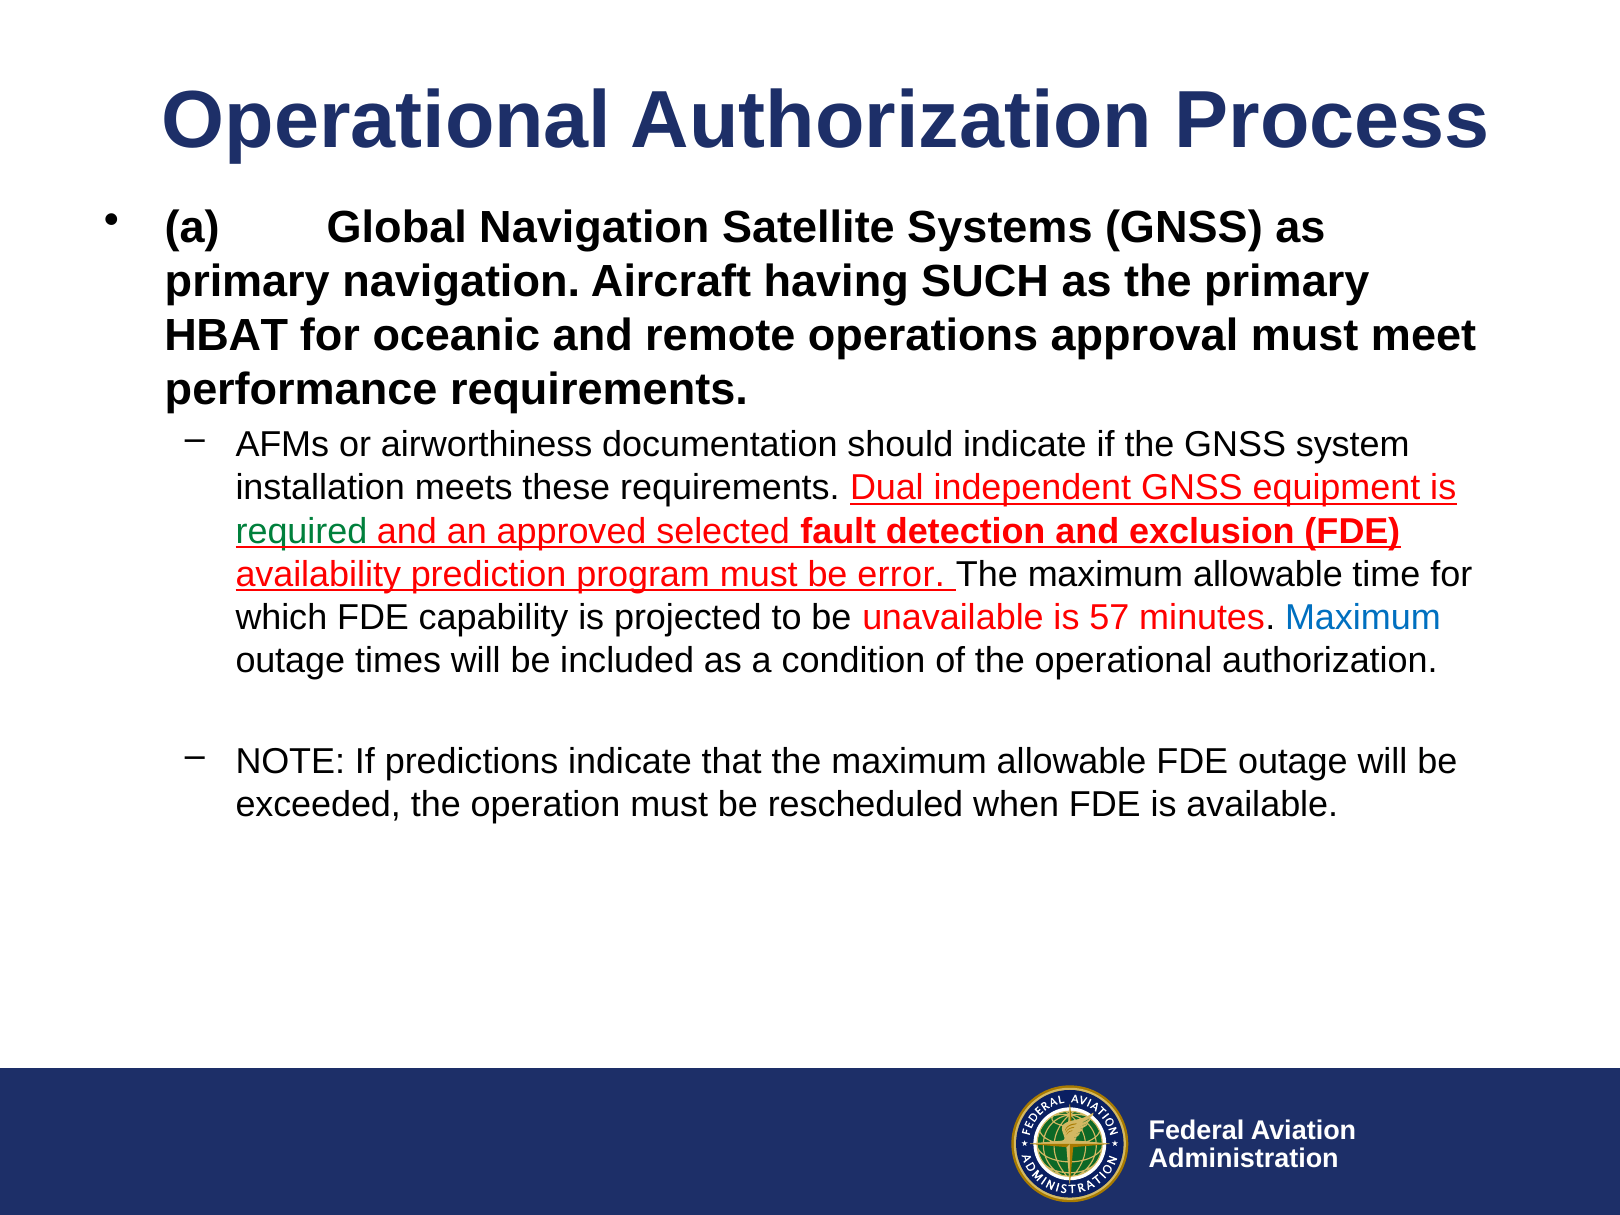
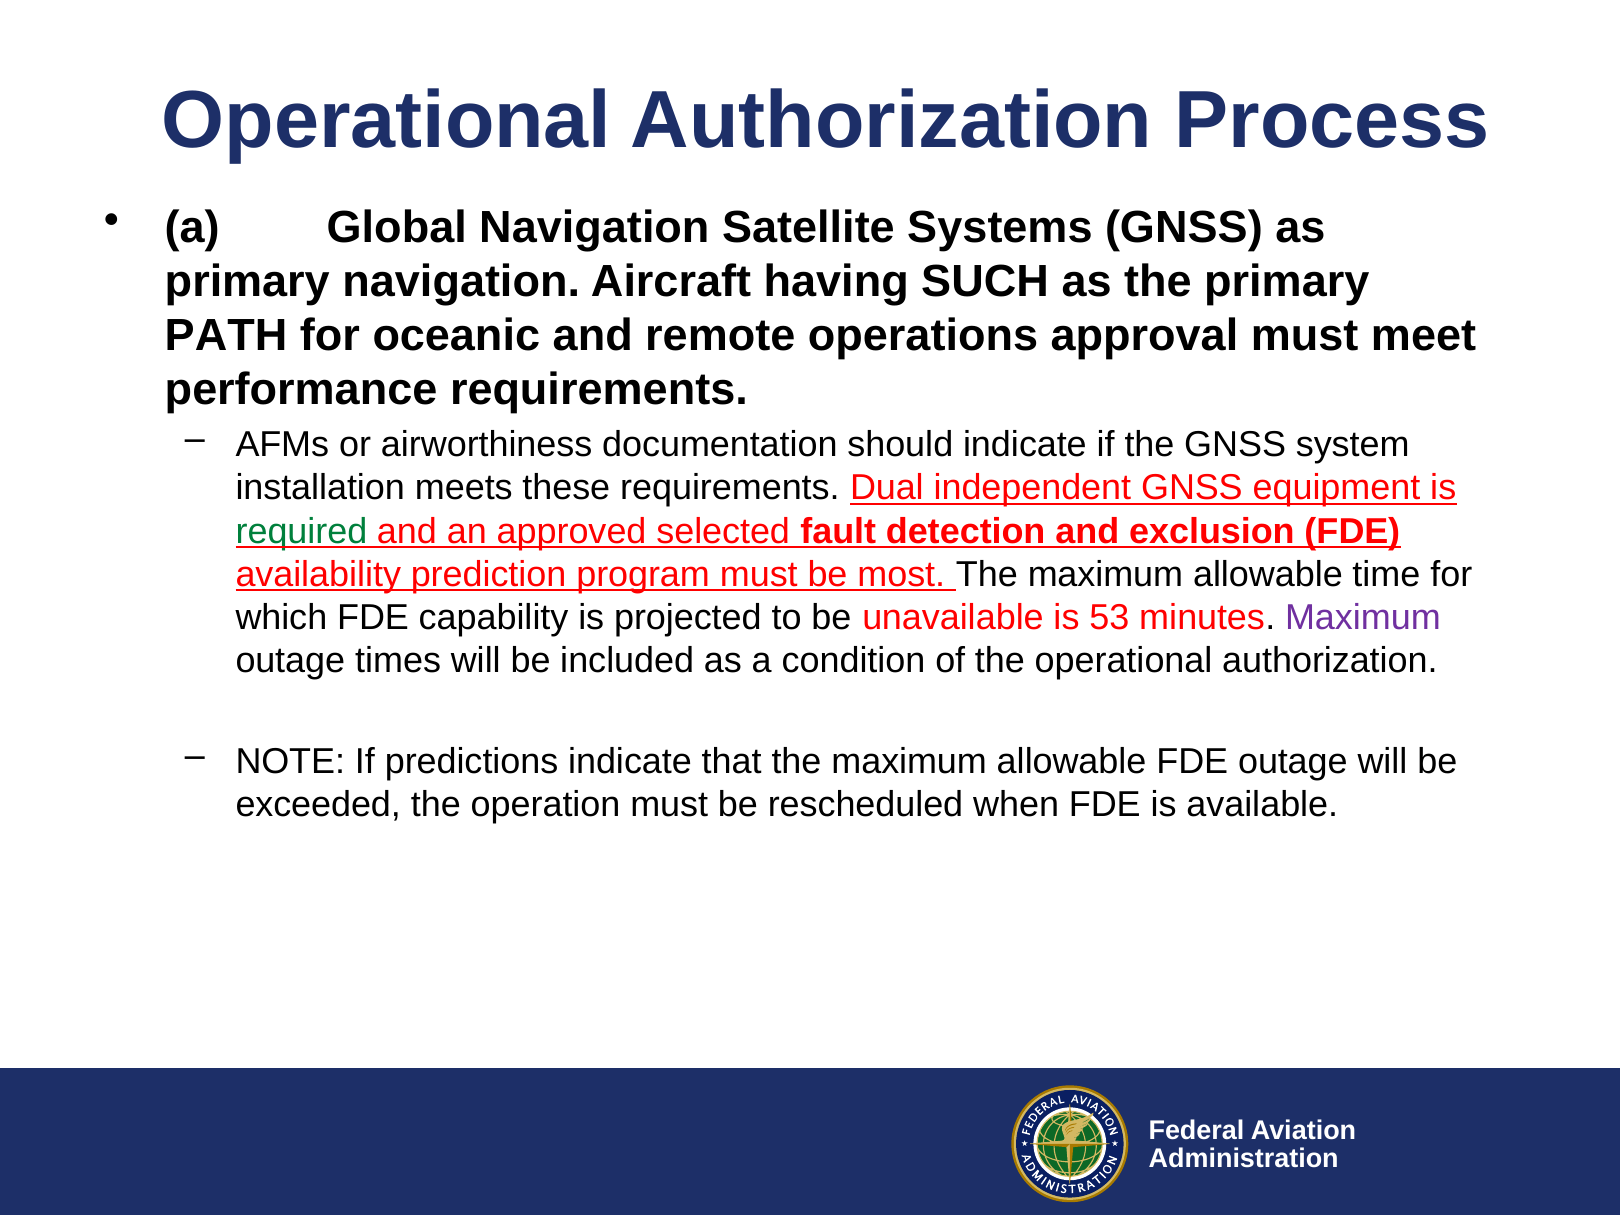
HBAT: HBAT -> PATH (226, 336)
error: error -> most (901, 574)
57: 57 -> 53 (1109, 618)
Maximum colour: blue -> purple (1363, 618)
